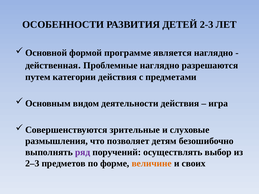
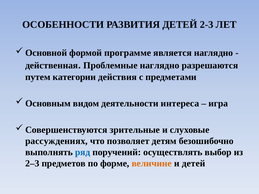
деятельности действия: действия -> интереса (180, 104)
размышления: размышления -> рассуждениях (57, 141)
ряд colour: purple -> blue (83, 152)
и своих: своих -> детей (194, 164)
